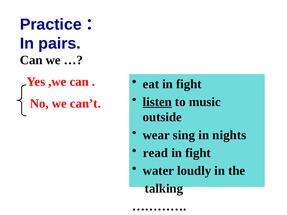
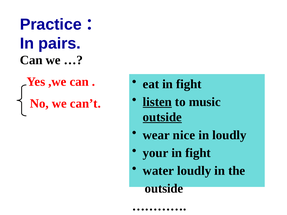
outside underline: none -> present (162, 117)
sing: sing -> nice (184, 135)
in nights: nights -> loudly (229, 135)
read: read -> your (156, 153)
talking: talking -> outside (164, 189)
